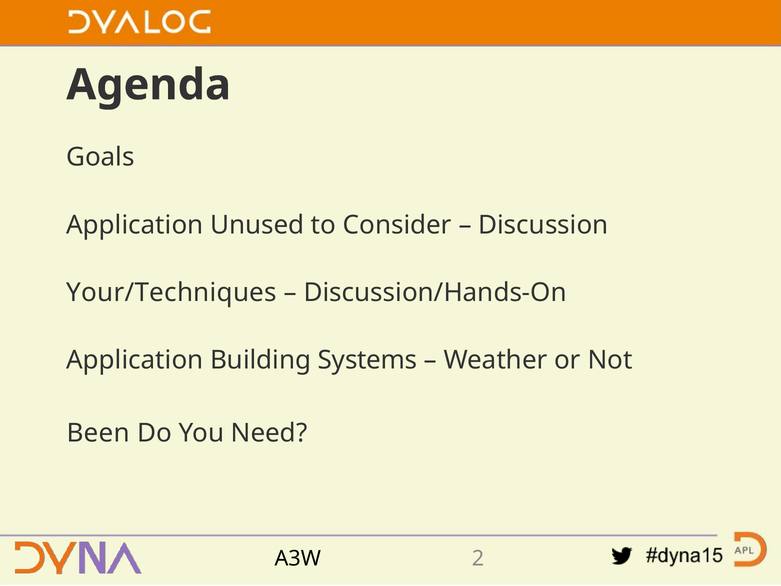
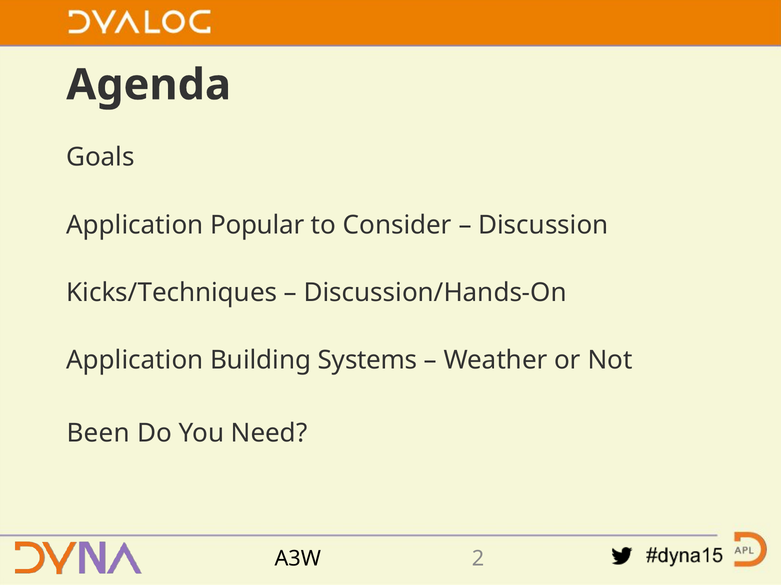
Unused: Unused -> Popular (257, 225)
Your/Techniques: Your/Techniques -> Kicks/Techniques (172, 293)
